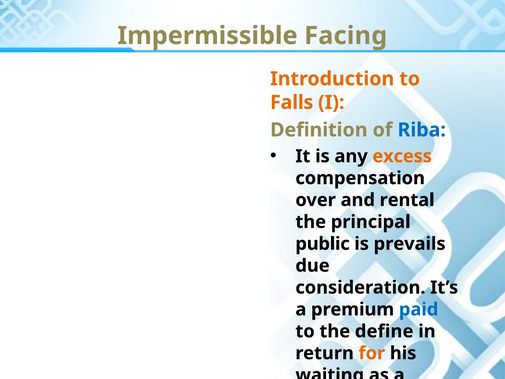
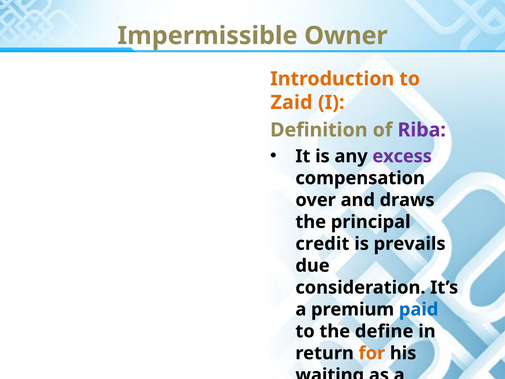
Facing: Facing -> Owner (346, 36)
Falls: Falls -> Zaid (291, 102)
Riba colour: blue -> purple (422, 130)
excess colour: orange -> purple (402, 156)
rental: rental -> draws (407, 200)
public: public -> credit (322, 244)
